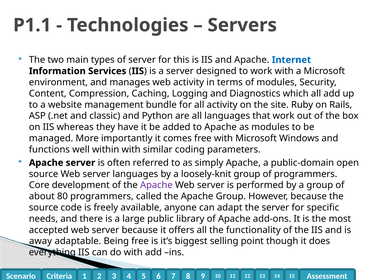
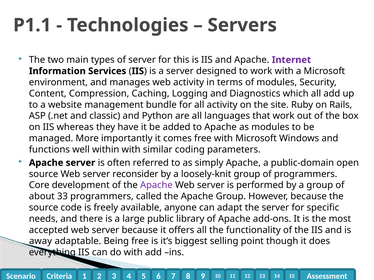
Internet colour: blue -> purple (291, 60)
server languages: languages -> reconsider (135, 174)
80: 80 -> 33 (62, 197)
